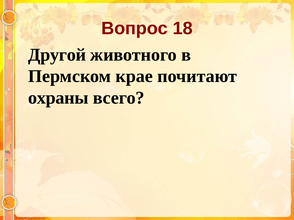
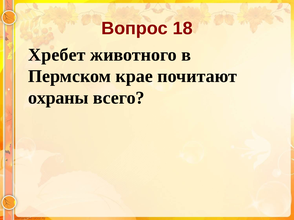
Другой: Другой -> Хребет (57, 55)
